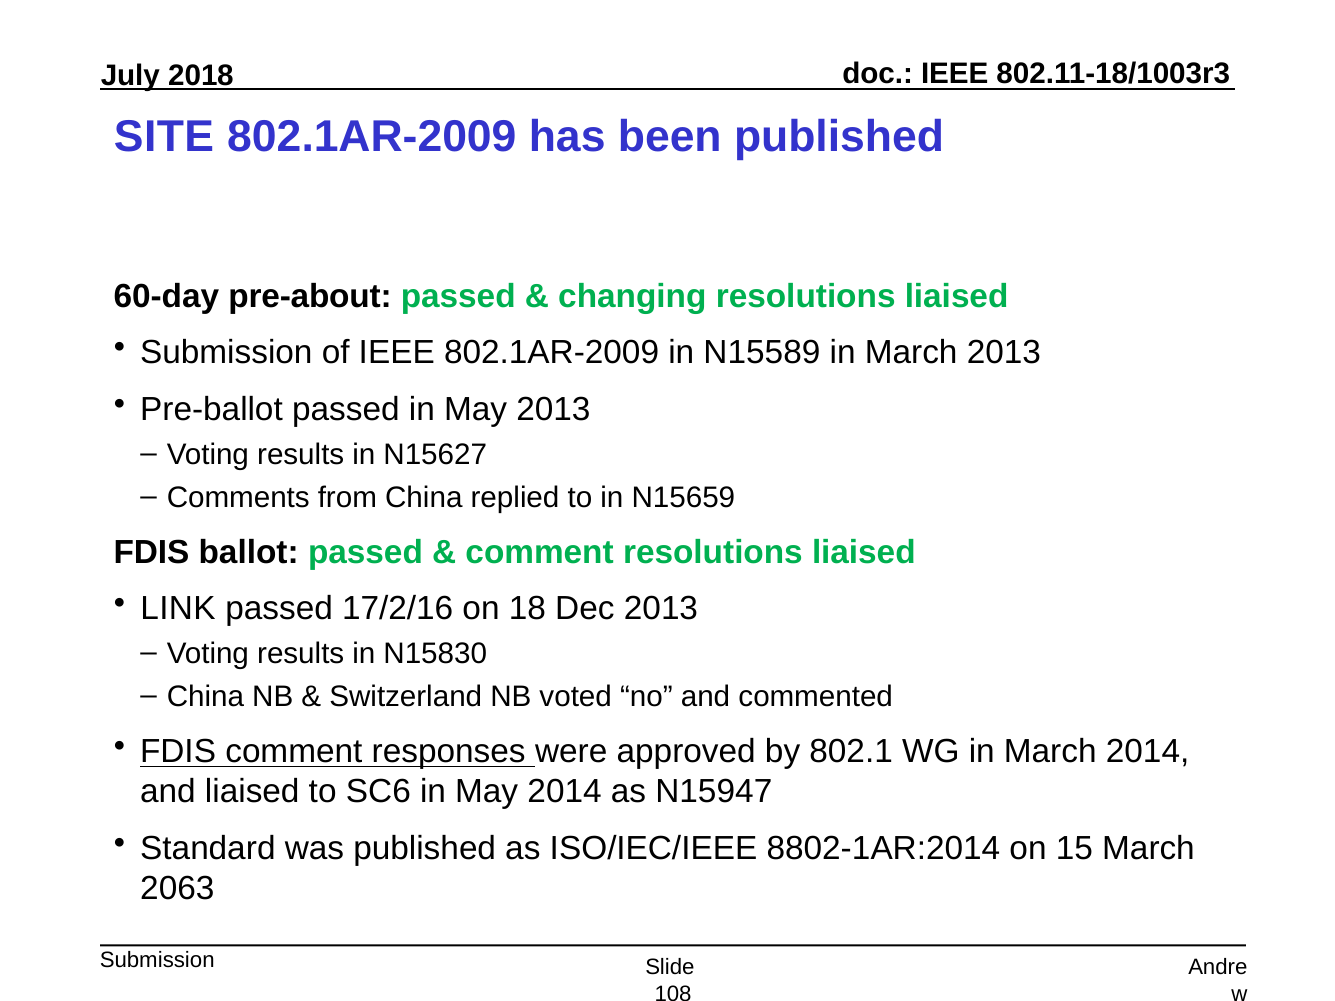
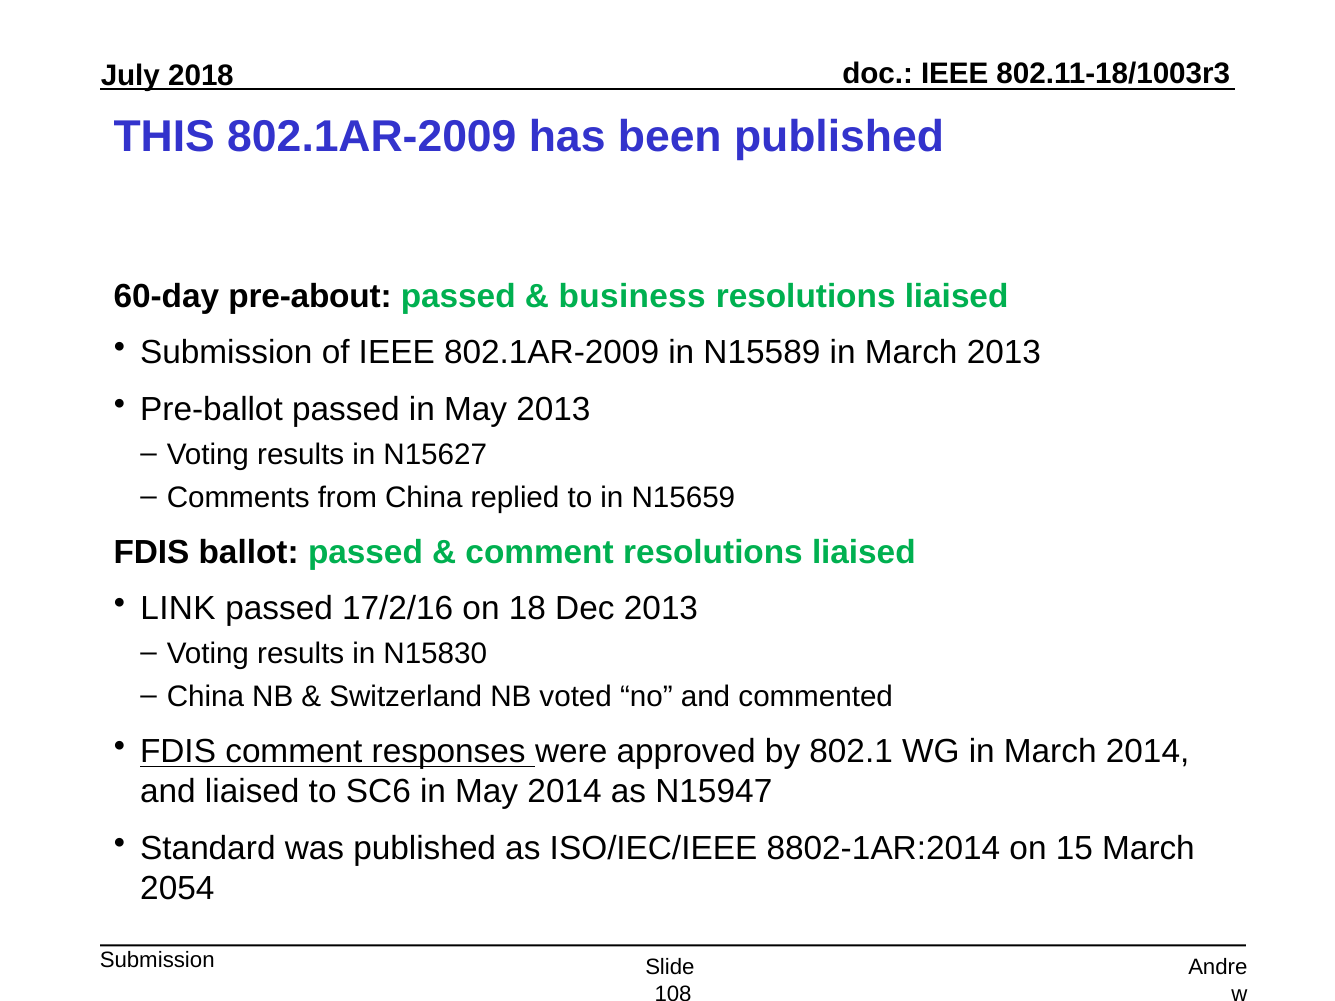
SITE: SITE -> THIS (164, 137)
changing: changing -> business (632, 296)
2063: 2063 -> 2054 (177, 889)
